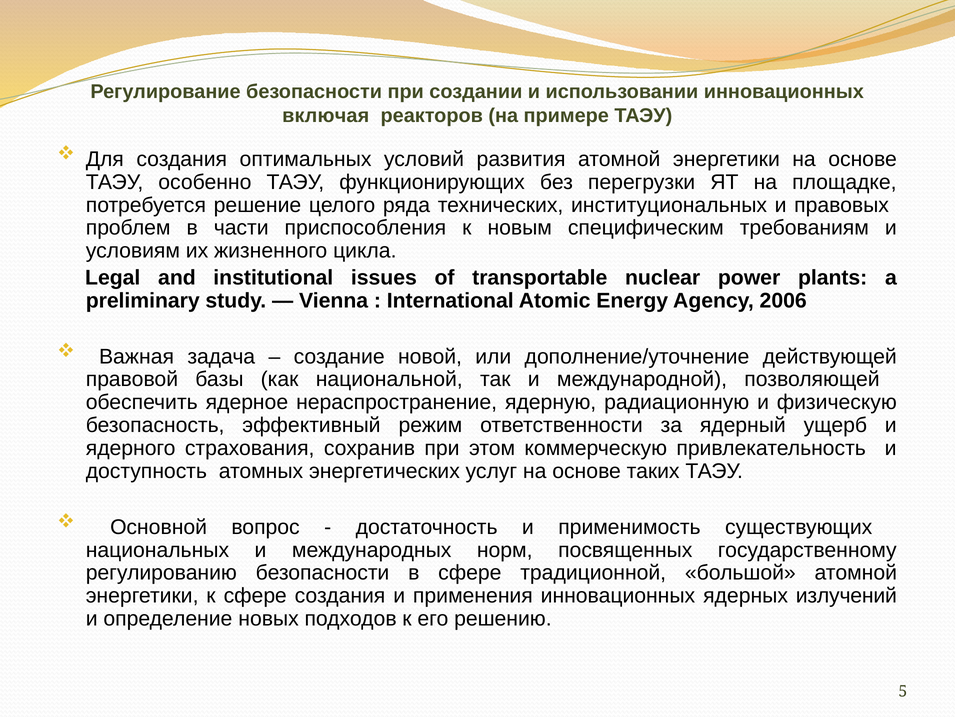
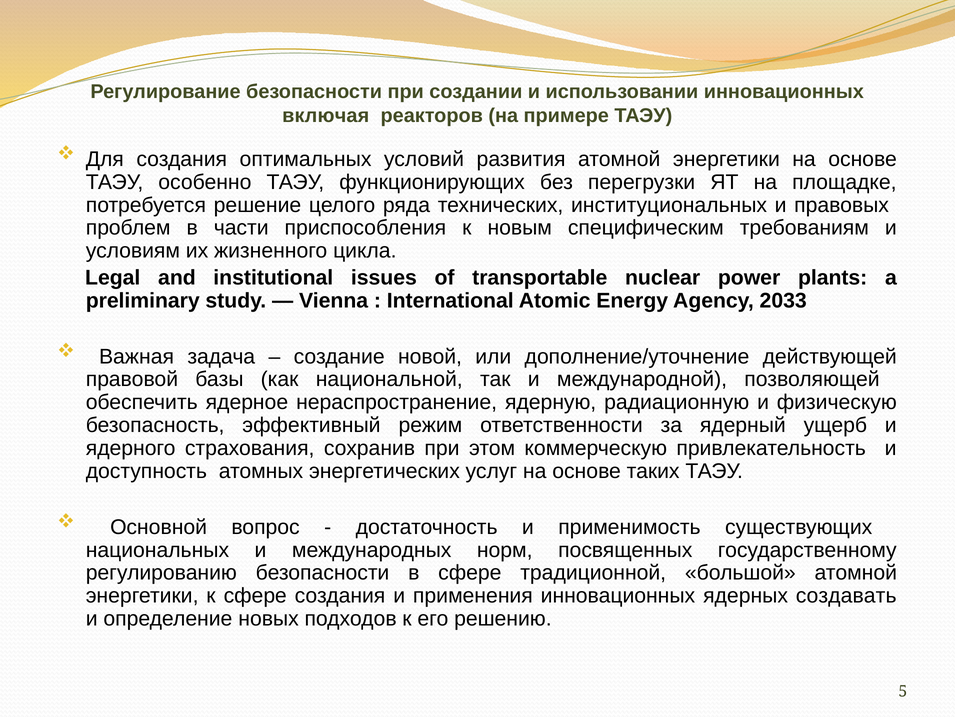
2006: 2006 -> 2033 (783, 300)
излучений: излучений -> создавать (846, 595)
